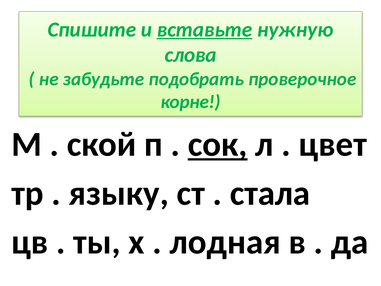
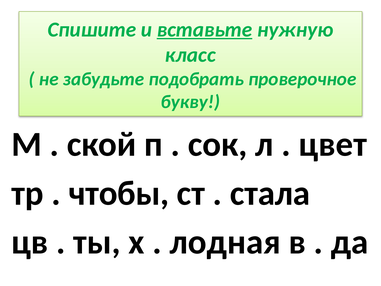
слова: слова -> класс (190, 55)
корне: корне -> букву (190, 102)
сок underline: present -> none (218, 144)
языку: языку -> чтобы (119, 193)
